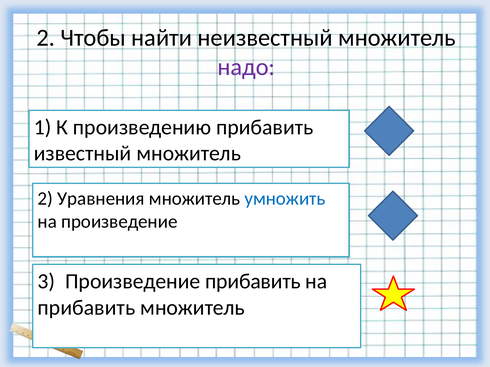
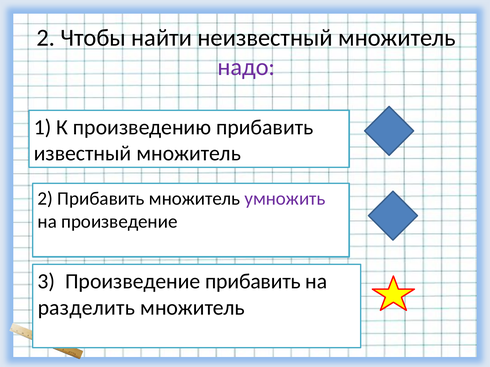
2 Уравнения: Уравнения -> Прибавить (101, 199)
умножить colour: blue -> purple (285, 199)
прибавить: прибавить -> разделить (86, 308)
